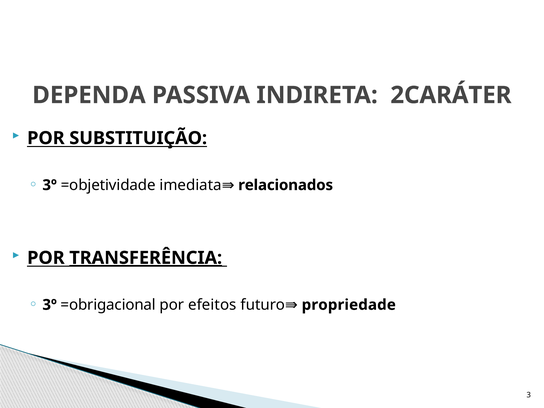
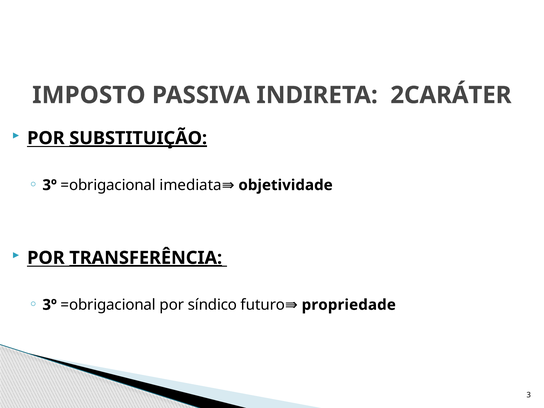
DEPENDA: DEPENDA -> IMPOSTO (89, 95)
SUBSTITUIÇÃO underline: none -> present (138, 138)
=objetividade: =objetividade -> =obrigacional (108, 185)
relacionados: relacionados -> objetividade (286, 185)
efeitos: efeitos -> síndico (212, 305)
